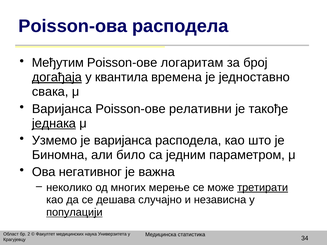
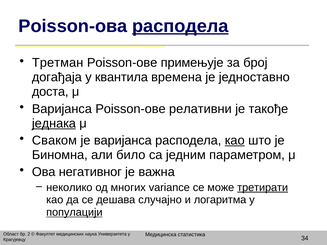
расподела underline: none -> present (180, 26)
Mеђутим: Mеђутим -> Третман (58, 63)
логаритам: логаритам -> примењује (192, 63)
догађаја underline: present -> none (57, 77)
свака: свака -> доста (50, 92)
Узмемо: Узмемо -> Сваком (54, 140)
као underline: none -> present (235, 140)
мерење: мерење -> variance (169, 188)
независна: независна -> логаритма (220, 200)
